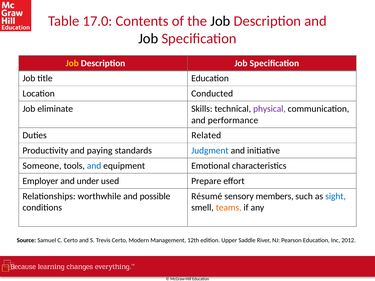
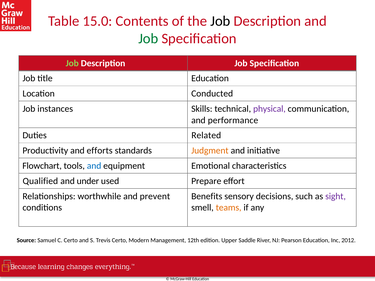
17.0: 17.0 -> 15.0 (97, 21)
Job colour: black -> green (148, 39)
Job colour: yellow -> light green (72, 63)
eliminate: eliminate -> instances (55, 109)
paying: paying -> efforts (100, 151)
Judgment colour: blue -> orange (210, 151)
Someone: Someone -> Flowchart (42, 166)
Employer: Employer -> Qualified (40, 181)
possible: possible -> prevent (155, 196)
Résumé: Résumé -> Benefits (207, 196)
members: members -> decisions (275, 196)
sight colour: blue -> purple (336, 196)
